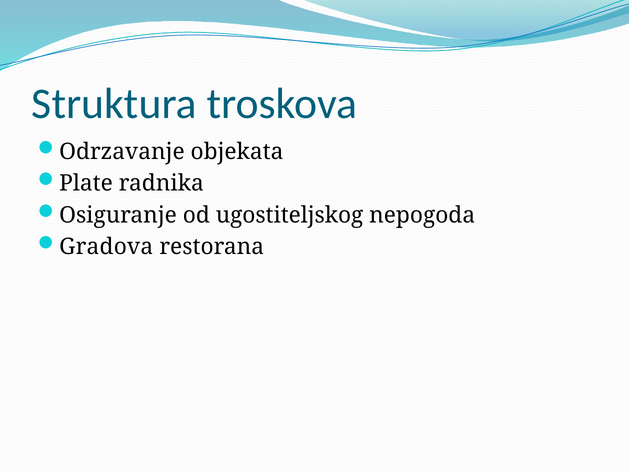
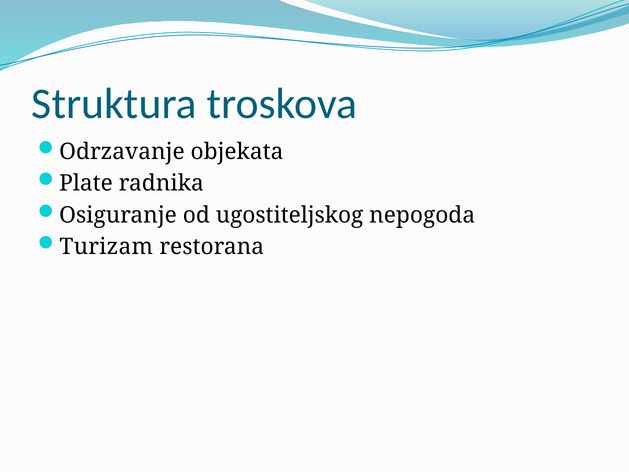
Gradova: Gradova -> Turizam (106, 247)
